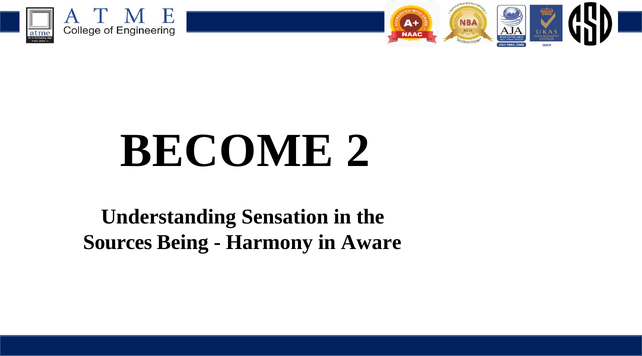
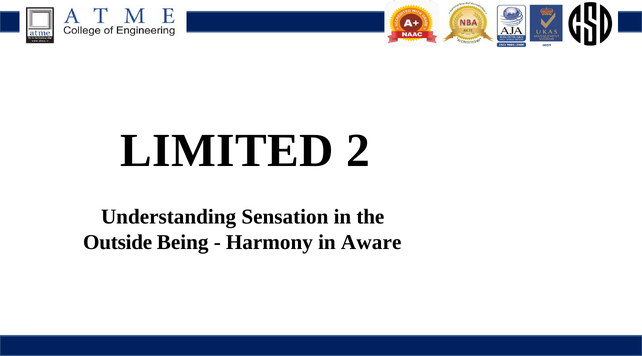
BECOME: BECOME -> LIMITED (227, 151)
Sources: Sources -> Outside (118, 243)
